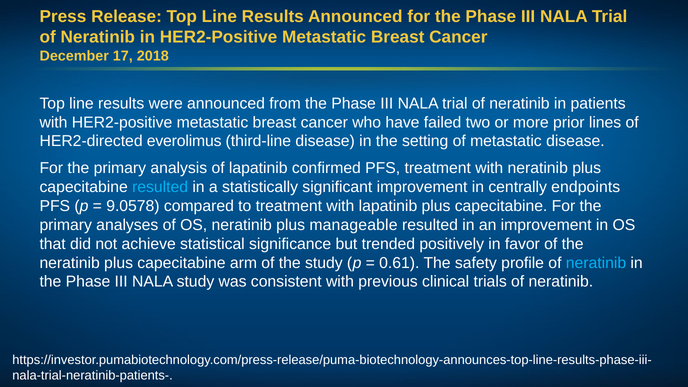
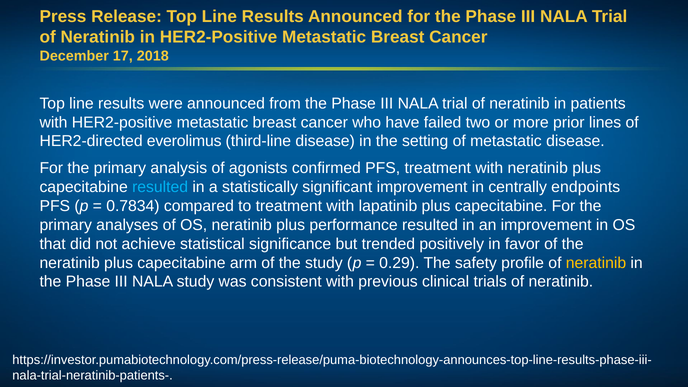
of lapatinib: lapatinib -> agonists (258, 168)
9.0578: 9.0578 -> 0.7834 (133, 206)
manageable: manageable -> performance (354, 225)
0.61: 0.61 -> 0.29 (399, 263)
neratinib colour: light blue -> yellow (596, 263)
